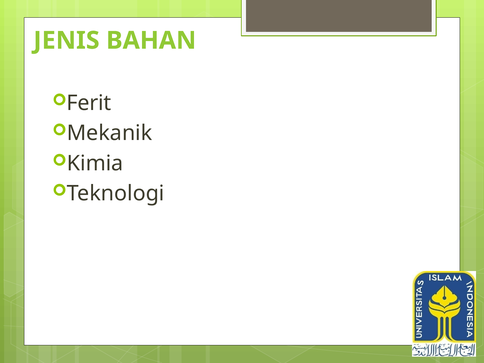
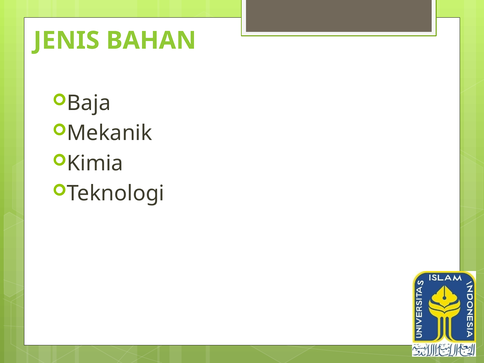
Ferit: Ferit -> Baja (89, 103)
